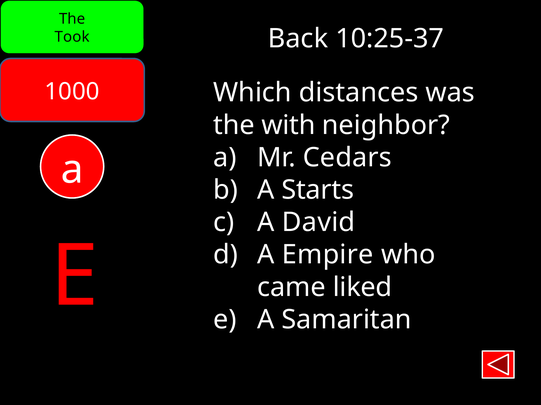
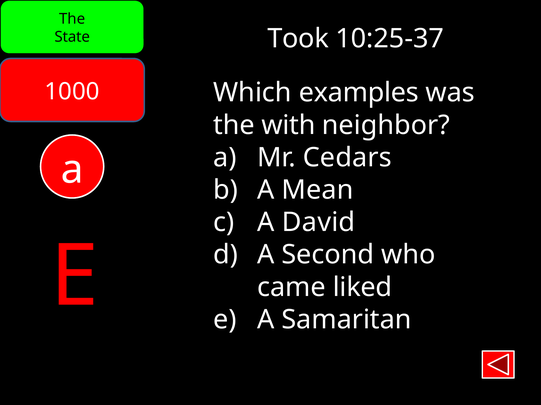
Back: Back -> Took (298, 39)
Took: Took -> State (72, 37)
distances: distances -> examples (359, 93)
Starts: Starts -> Mean (318, 190)
Empire: Empire -> Second (328, 255)
